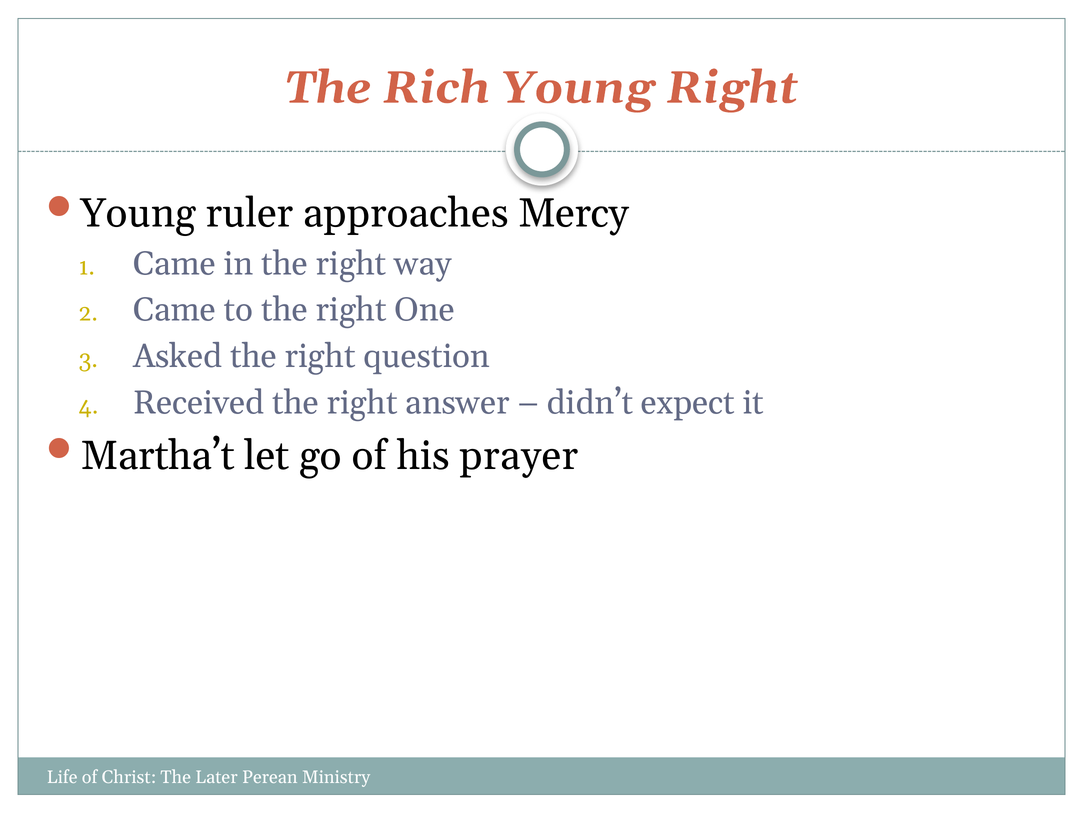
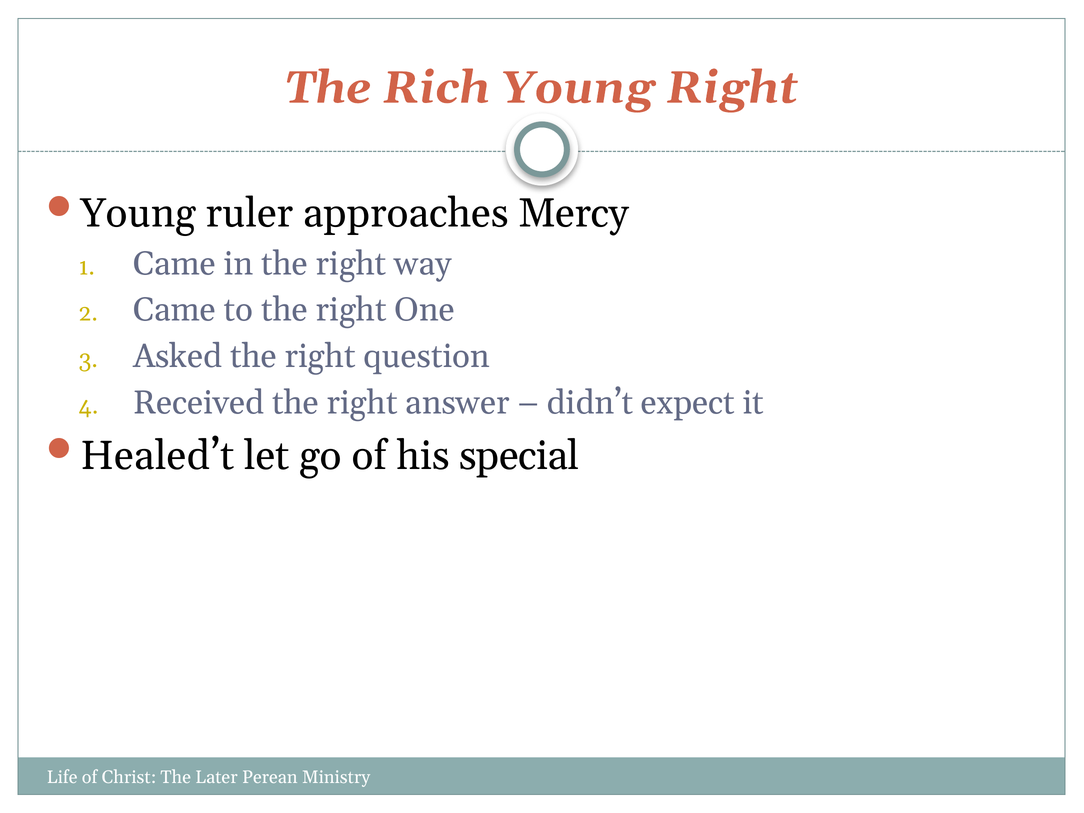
Martha’t: Martha’t -> Healed’t (157, 456)
prayer: prayer -> special (519, 456)
